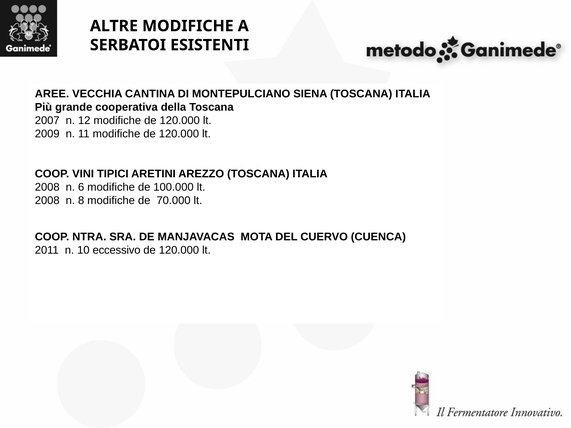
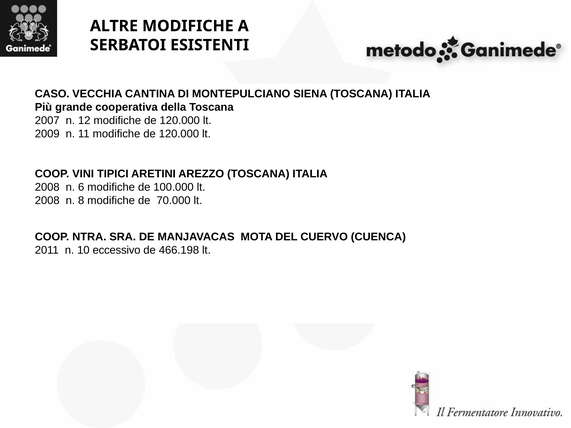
AREE: AREE -> CASO (52, 94)
120.000: 120.000 -> 466.198 (179, 250)
